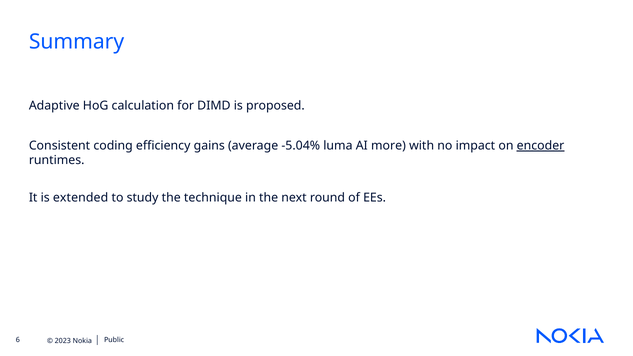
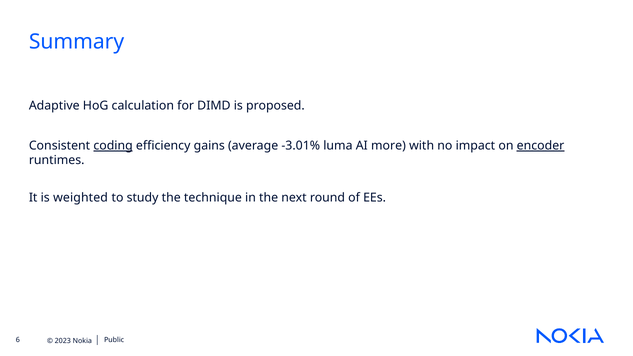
coding underline: none -> present (113, 146)
-5.04%: -5.04% -> -3.01% (301, 146)
extended: extended -> weighted (81, 198)
